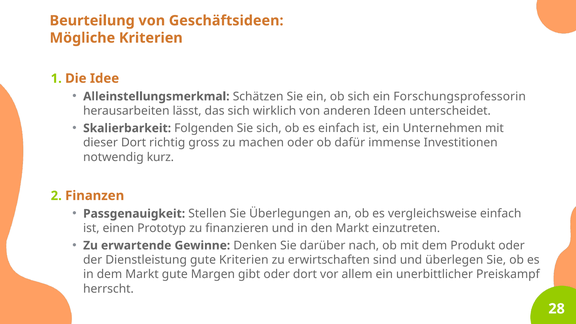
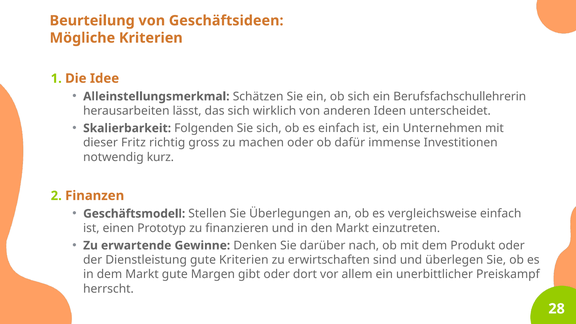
Forschungsprofessorin: Forschungsprofessorin -> Berufsfachschullehrerin (460, 96)
dieser Dort: Dort -> Fritz (133, 143)
Passgenauigkeit: Passgenauigkeit -> Geschäftsmodell (134, 214)
